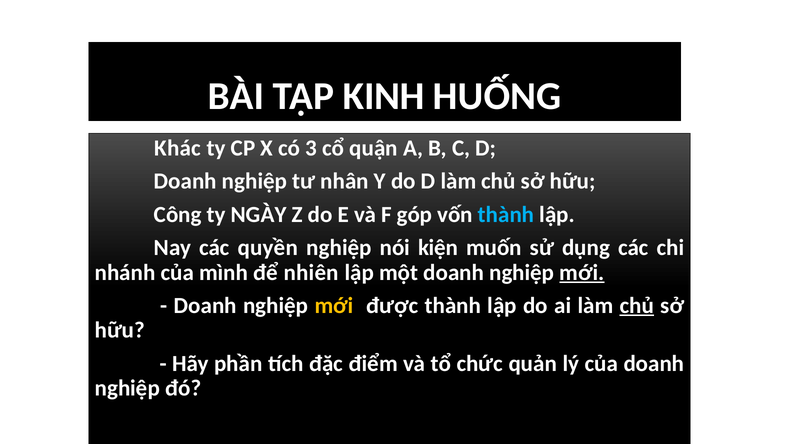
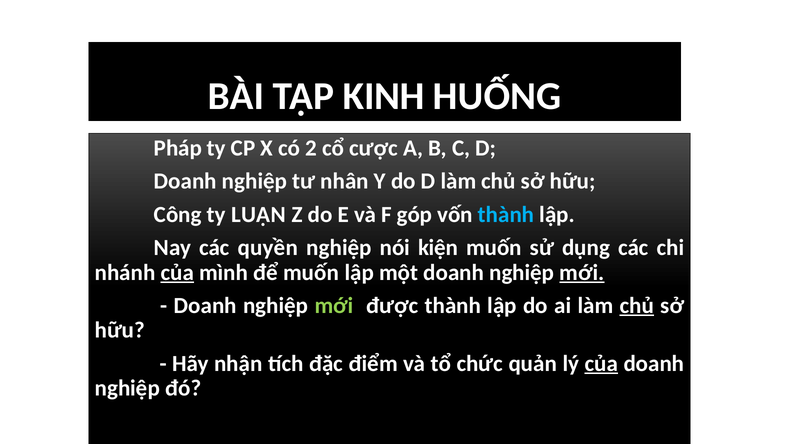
Khác: Khác -> Pháp (178, 148)
3: 3 -> 2 (311, 148)
quận: quận -> cược (374, 148)
NGÀY: NGÀY -> LUẬN (259, 214)
của underline: none -> present (177, 272)
để nhiên: nhiên -> muốn (311, 272)
mới colour: yellow -> light green (334, 305)
phần: phần -> nhận (238, 363)
của underline: none -> present (601, 363)
